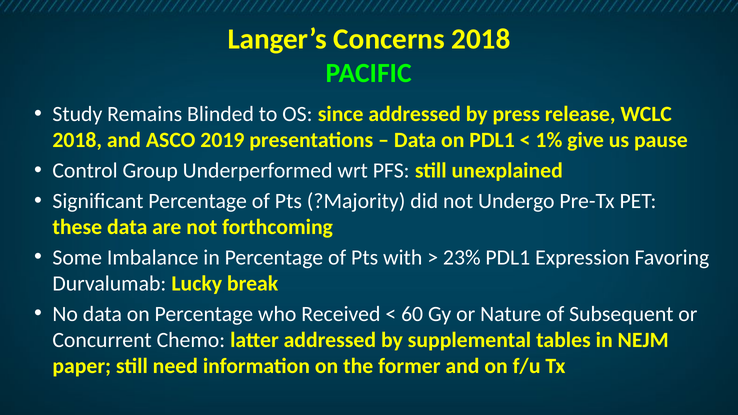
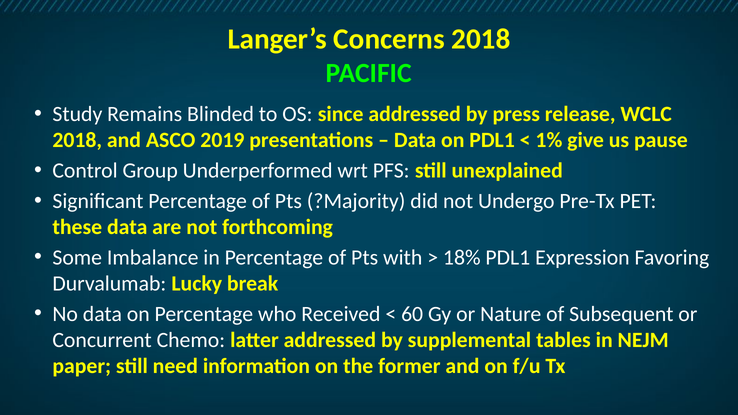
23%: 23% -> 18% (462, 257)
